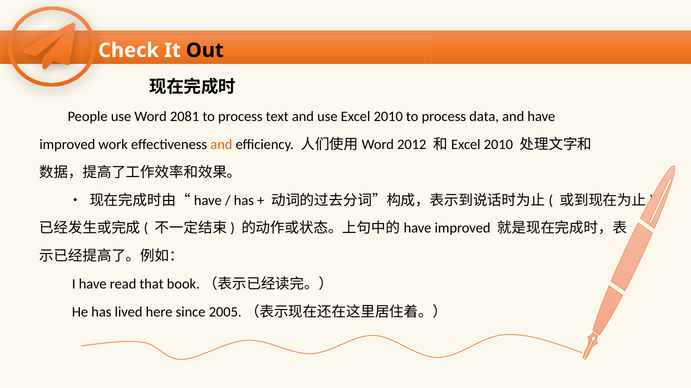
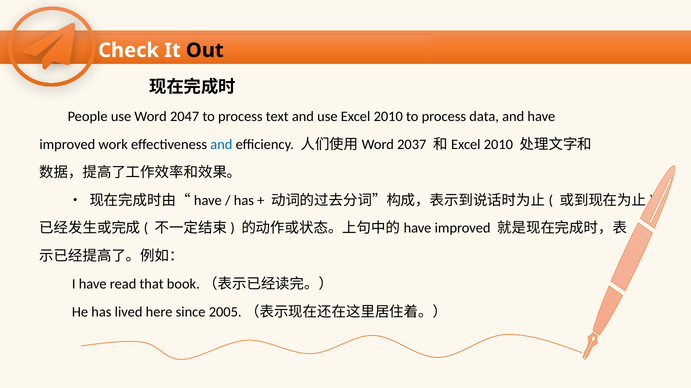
2081: 2081 -> 2047 (185, 117)
and colour: orange -> blue (221, 145)
2012: 2012 -> 2037 (412, 145)
